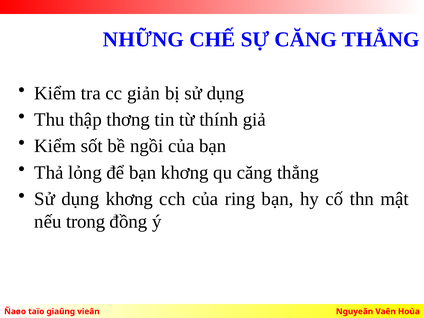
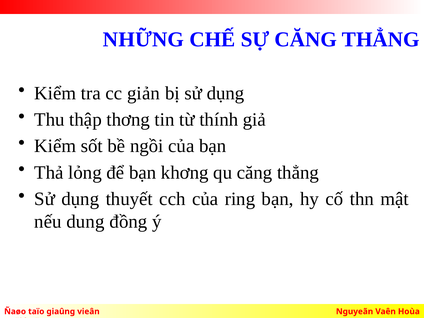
dụng khơng: khơng -> thuyết (129, 199)
trong: trong -> dung (85, 221)
